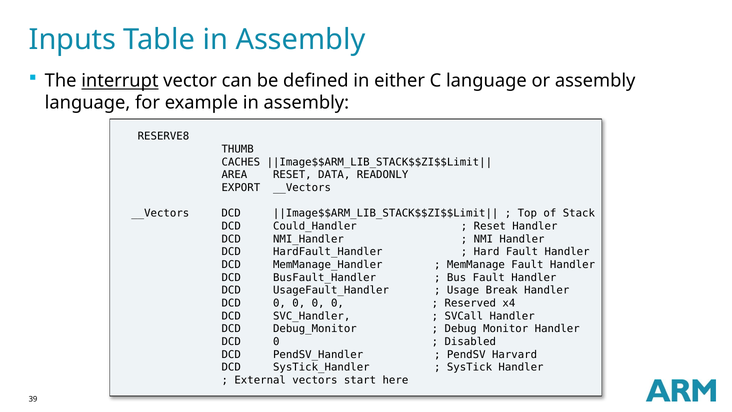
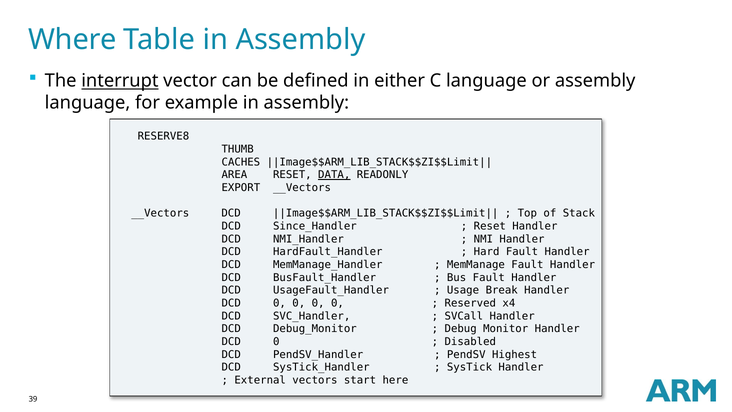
Inputs: Inputs -> Where (72, 40)
DATA underline: none -> present (334, 175)
Could_Handler: Could_Handler -> Since_Handler (315, 226)
Harvard: Harvard -> Highest (515, 354)
